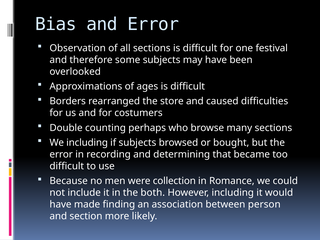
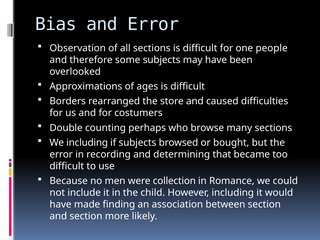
festival: festival -> people (272, 48)
both: both -> child (153, 193)
between person: person -> section (264, 204)
